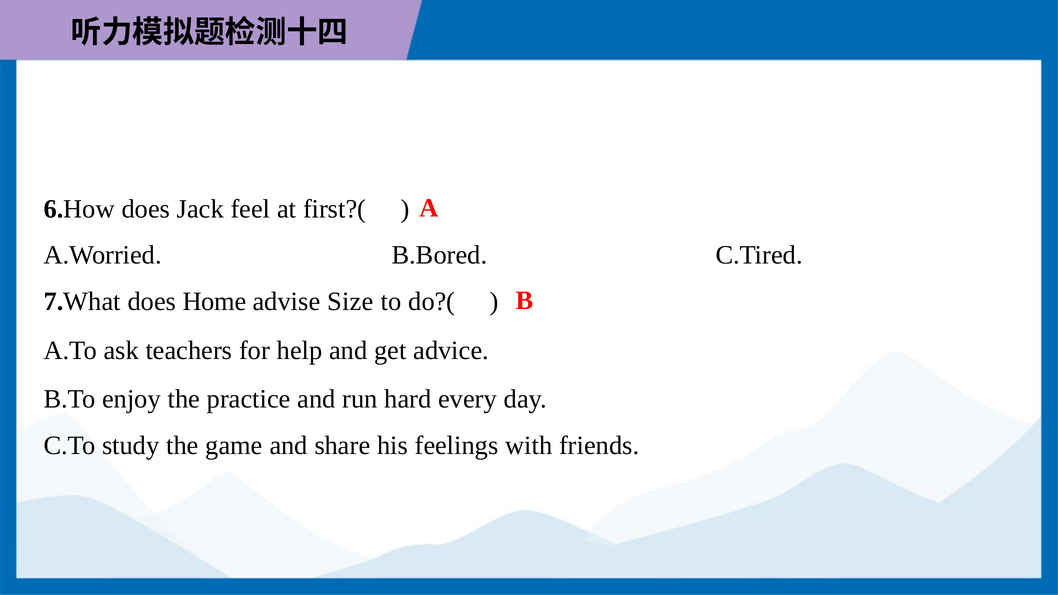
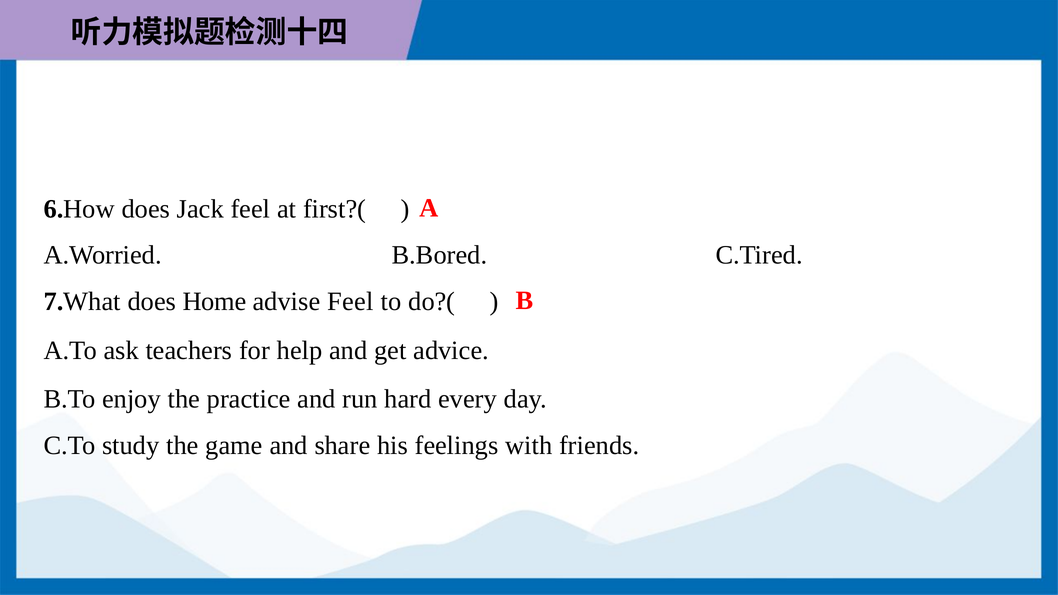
advise Size: Size -> Feel (350, 302)
